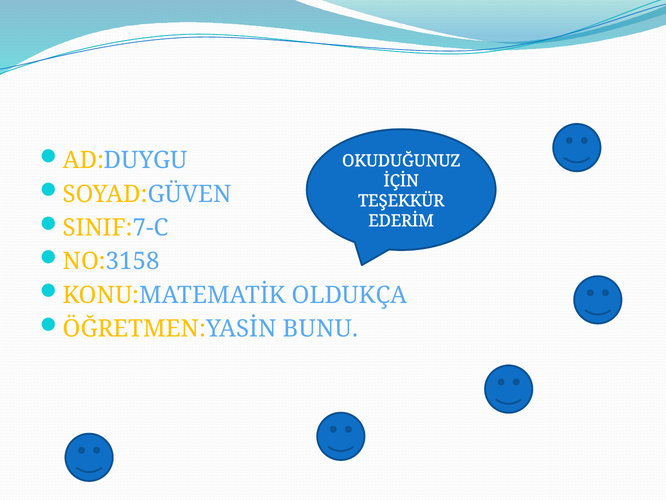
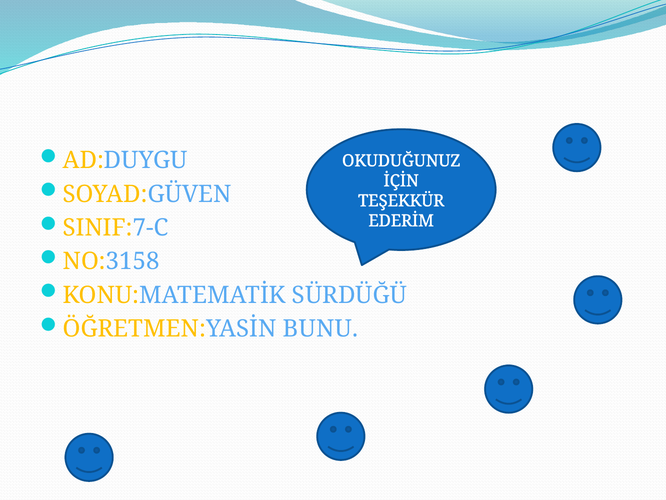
OLDUKÇA: OLDUKÇA -> SÜRDÜĞÜ (350, 295)
